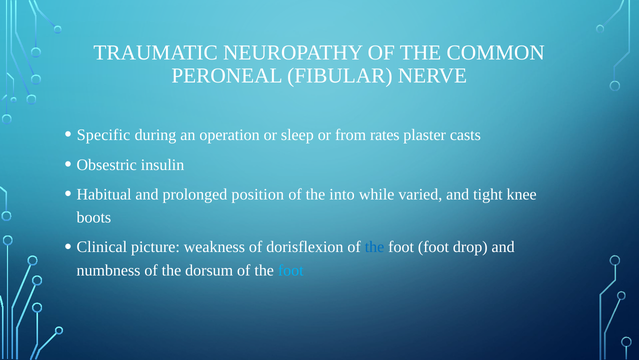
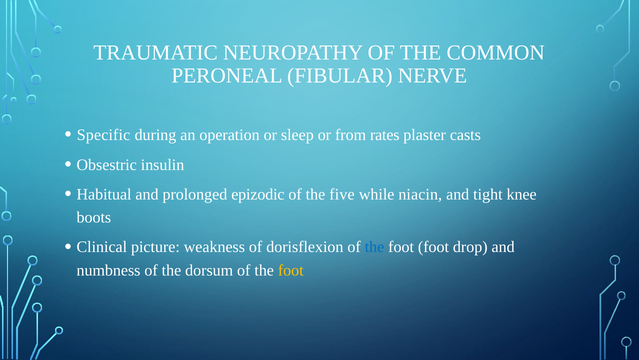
position: position -> epizodic (258, 194)
into: into -> five (342, 194)
varied: varied -> niacin (420, 194)
foot colour: light blue -> yellow (291, 270)
